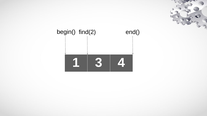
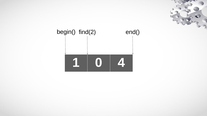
3: 3 -> 0 (99, 63)
